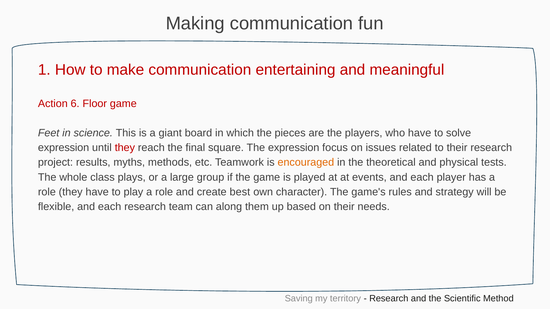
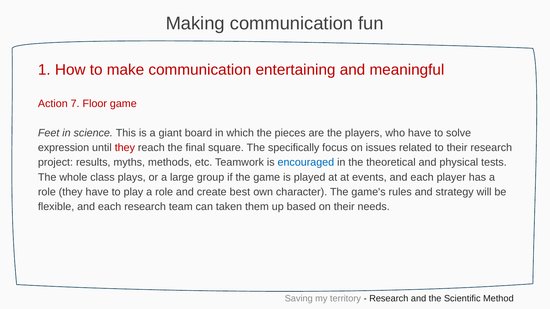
6: 6 -> 7 (75, 104)
The expression: expression -> specifically (294, 148)
encouraged colour: orange -> blue (306, 163)
along: along -> taken (229, 207)
